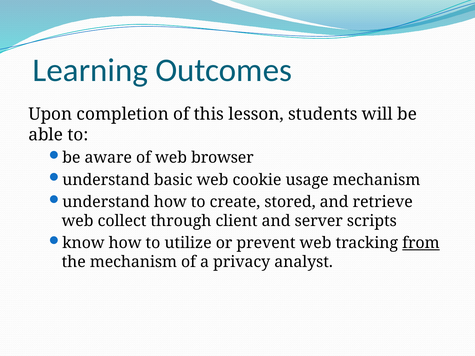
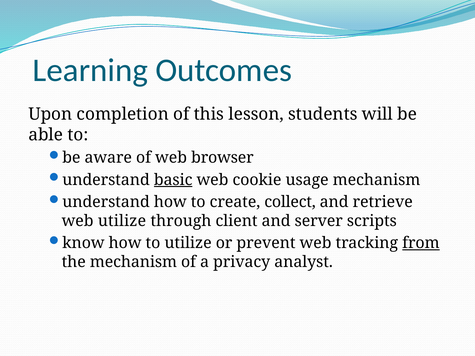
basic underline: none -> present (173, 180)
stored: stored -> collect (290, 202)
web collect: collect -> utilize (122, 221)
